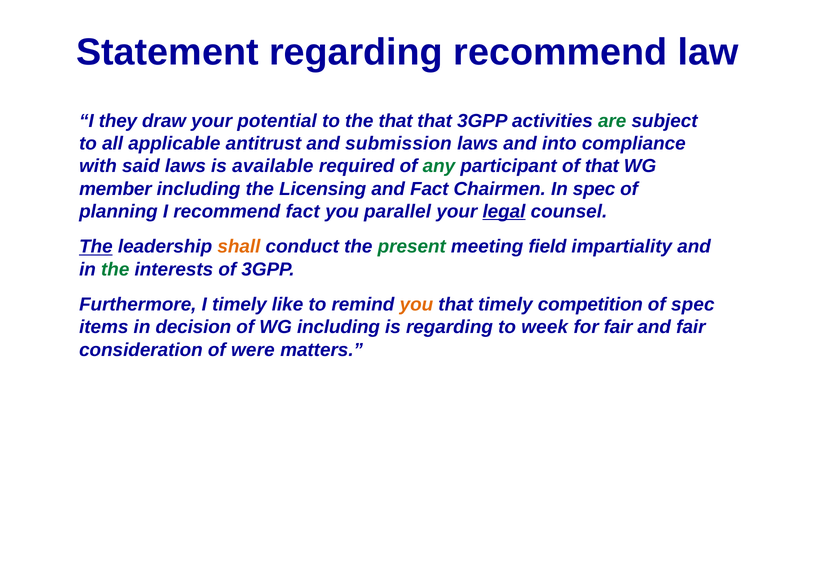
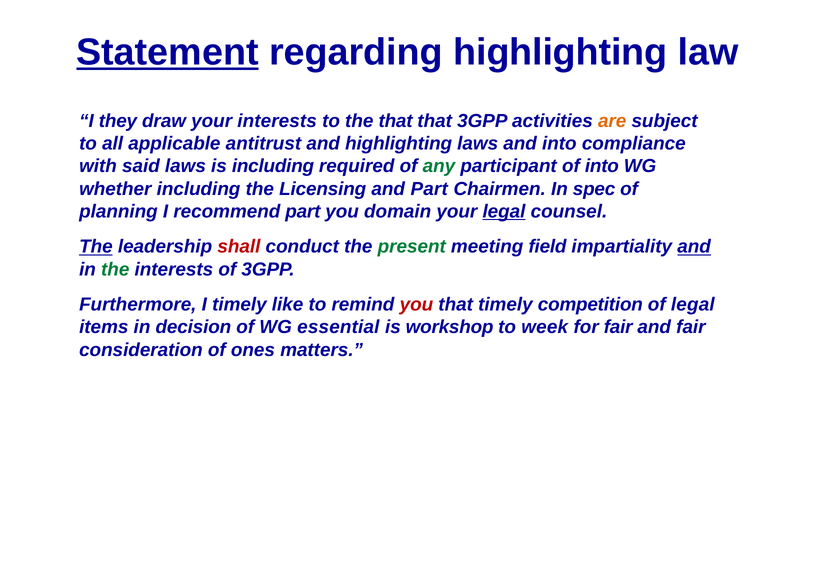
Statement underline: none -> present (167, 52)
regarding recommend: recommend -> highlighting (560, 52)
your potential: potential -> interests (277, 121)
are colour: green -> orange (612, 121)
and submission: submission -> highlighting (399, 144)
is available: available -> including (273, 166)
of that: that -> into (602, 166)
member: member -> whether (115, 189)
and Fact: Fact -> Part (429, 189)
recommend fact: fact -> part (303, 212)
parallel: parallel -> domain (398, 212)
shall colour: orange -> red (239, 247)
and underline: none -> present (694, 247)
you colour: orange -> red (416, 305)
of spec: spec -> legal (693, 305)
WG including: including -> essential (338, 327)
is regarding: regarding -> workshop (450, 327)
were: were -> ones (253, 350)
